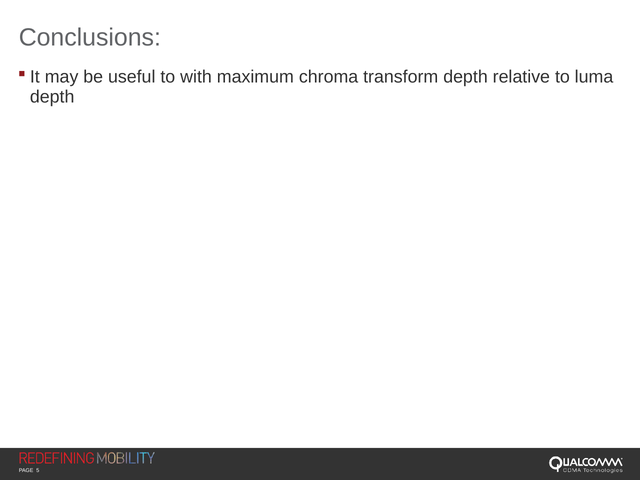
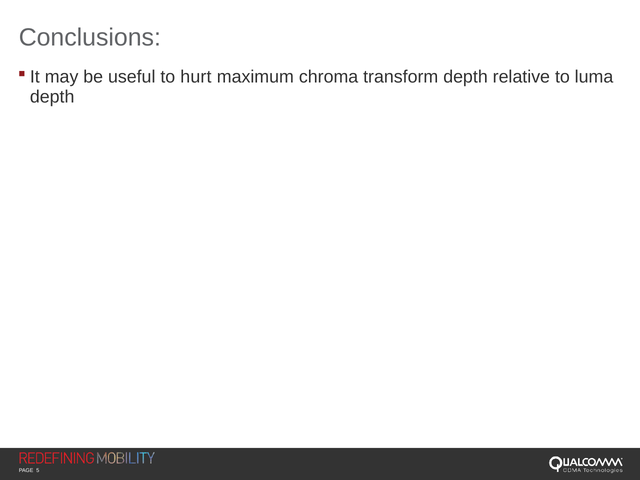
with: with -> hurt (196, 77)
